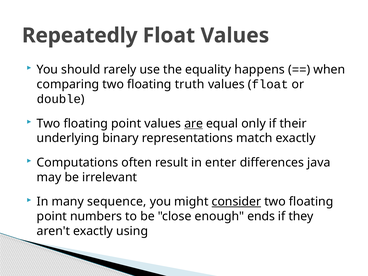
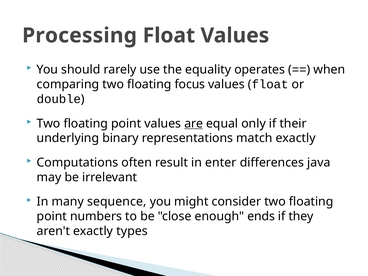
Repeatedly: Repeatedly -> Processing (80, 36)
happens: happens -> operates (260, 70)
truth: truth -> focus (190, 84)
consider underline: present -> none (236, 202)
using: using -> types (132, 231)
